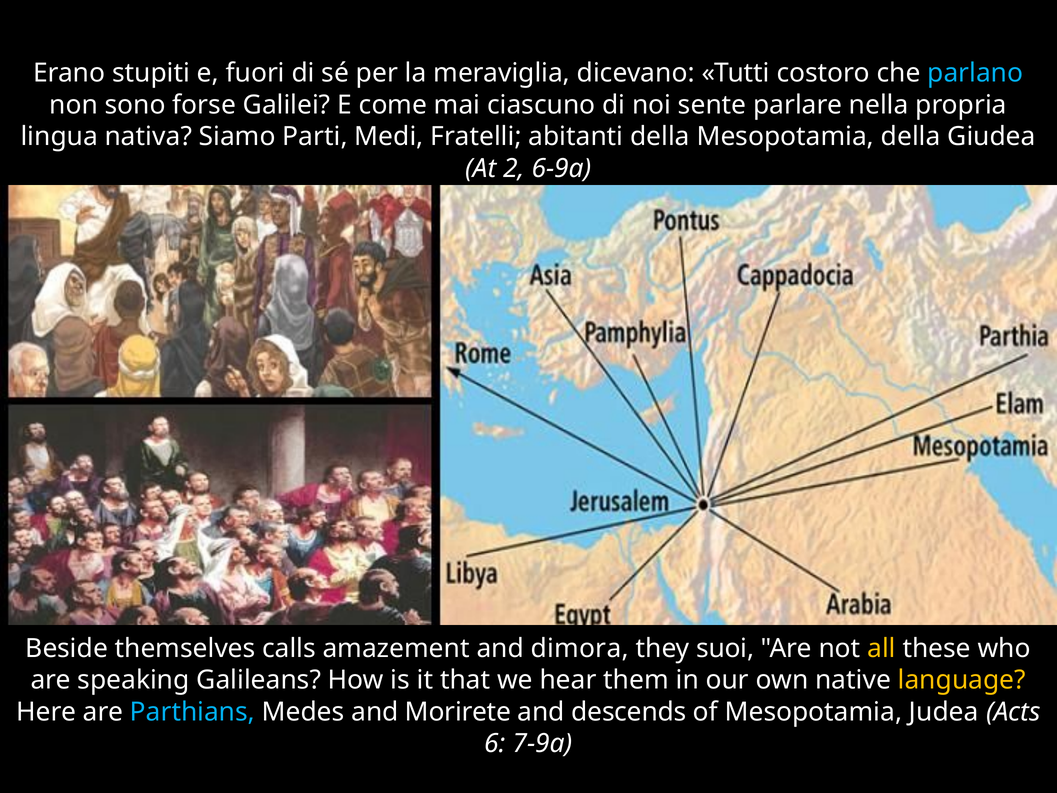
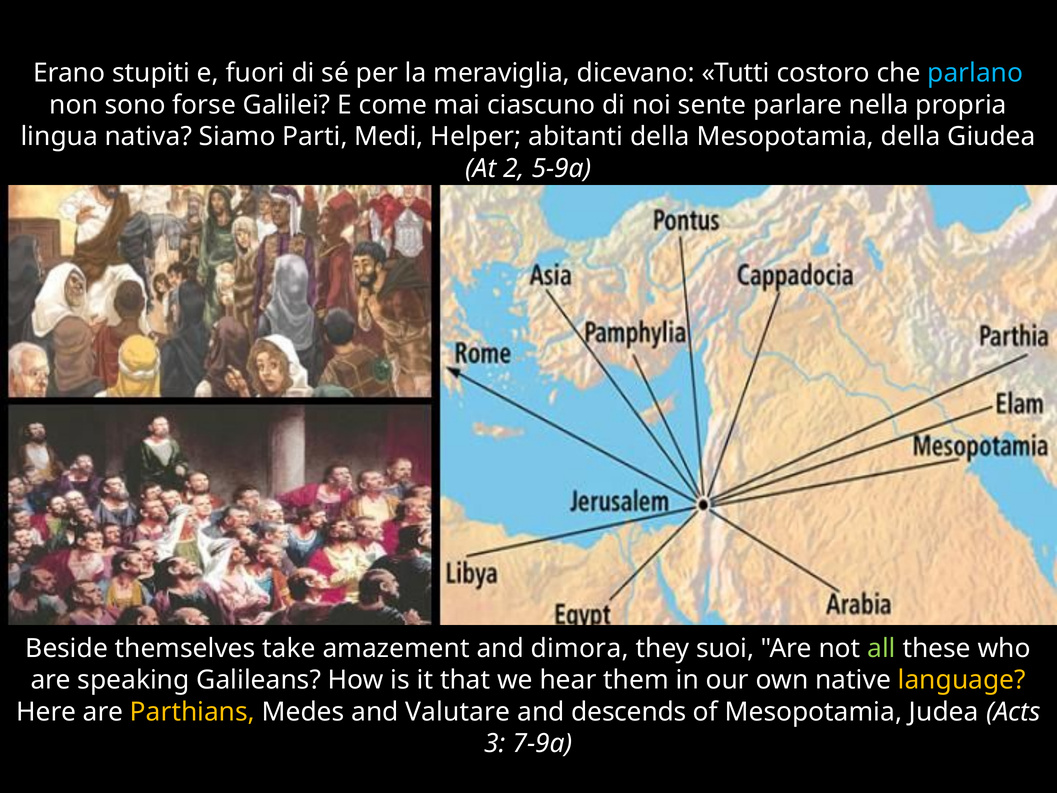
Fratelli: Fratelli -> Helper (476, 137)
6-9a: 6-9a -> 5-9a (562, 168)
calls: calls -> take (289, 648)
all colour: yellow -> light green (882, 648)
Parthians colour: light blue -> yellow (192, 712)
Morirete: Morirete -> Valutare (458, 712)
6: 6 -> 3 (495, 743)
